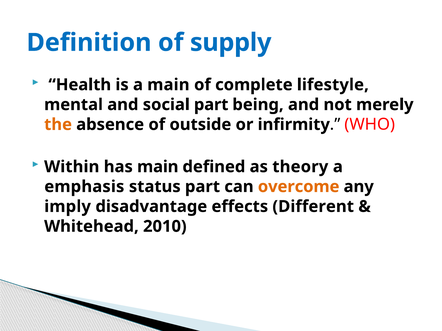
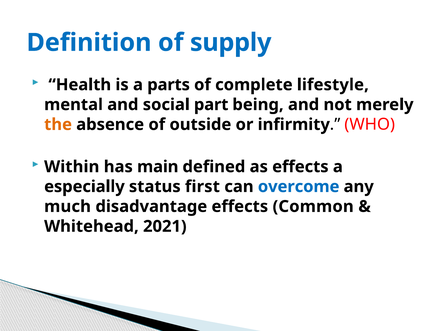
a main: main -> parts (169, 85)
as theory: theory -> effects (300, 167)
emphasis: emphasis -> especially (84, 187)
status part: part -> first (202, 187)
overcome colour: orange -> blue (299, 187)
imply: imply -> much (68, 207)
Different: Different -> Common (313, 207)
2010: 2010 -> 2021 (165, 227)
